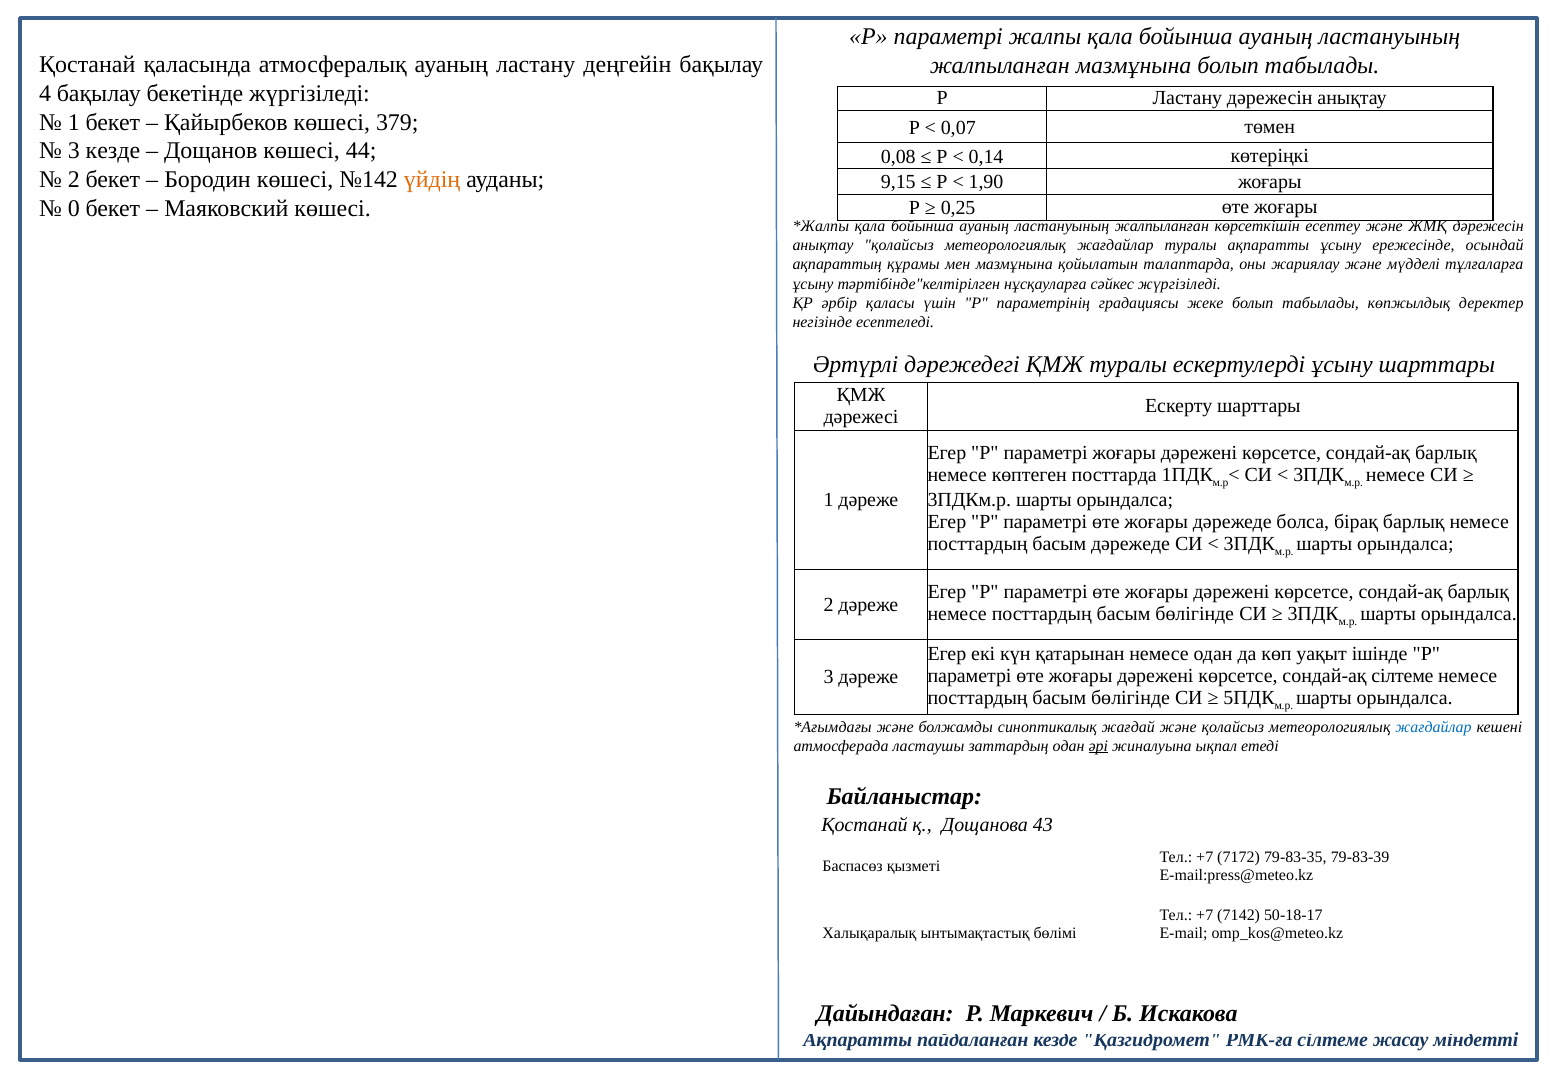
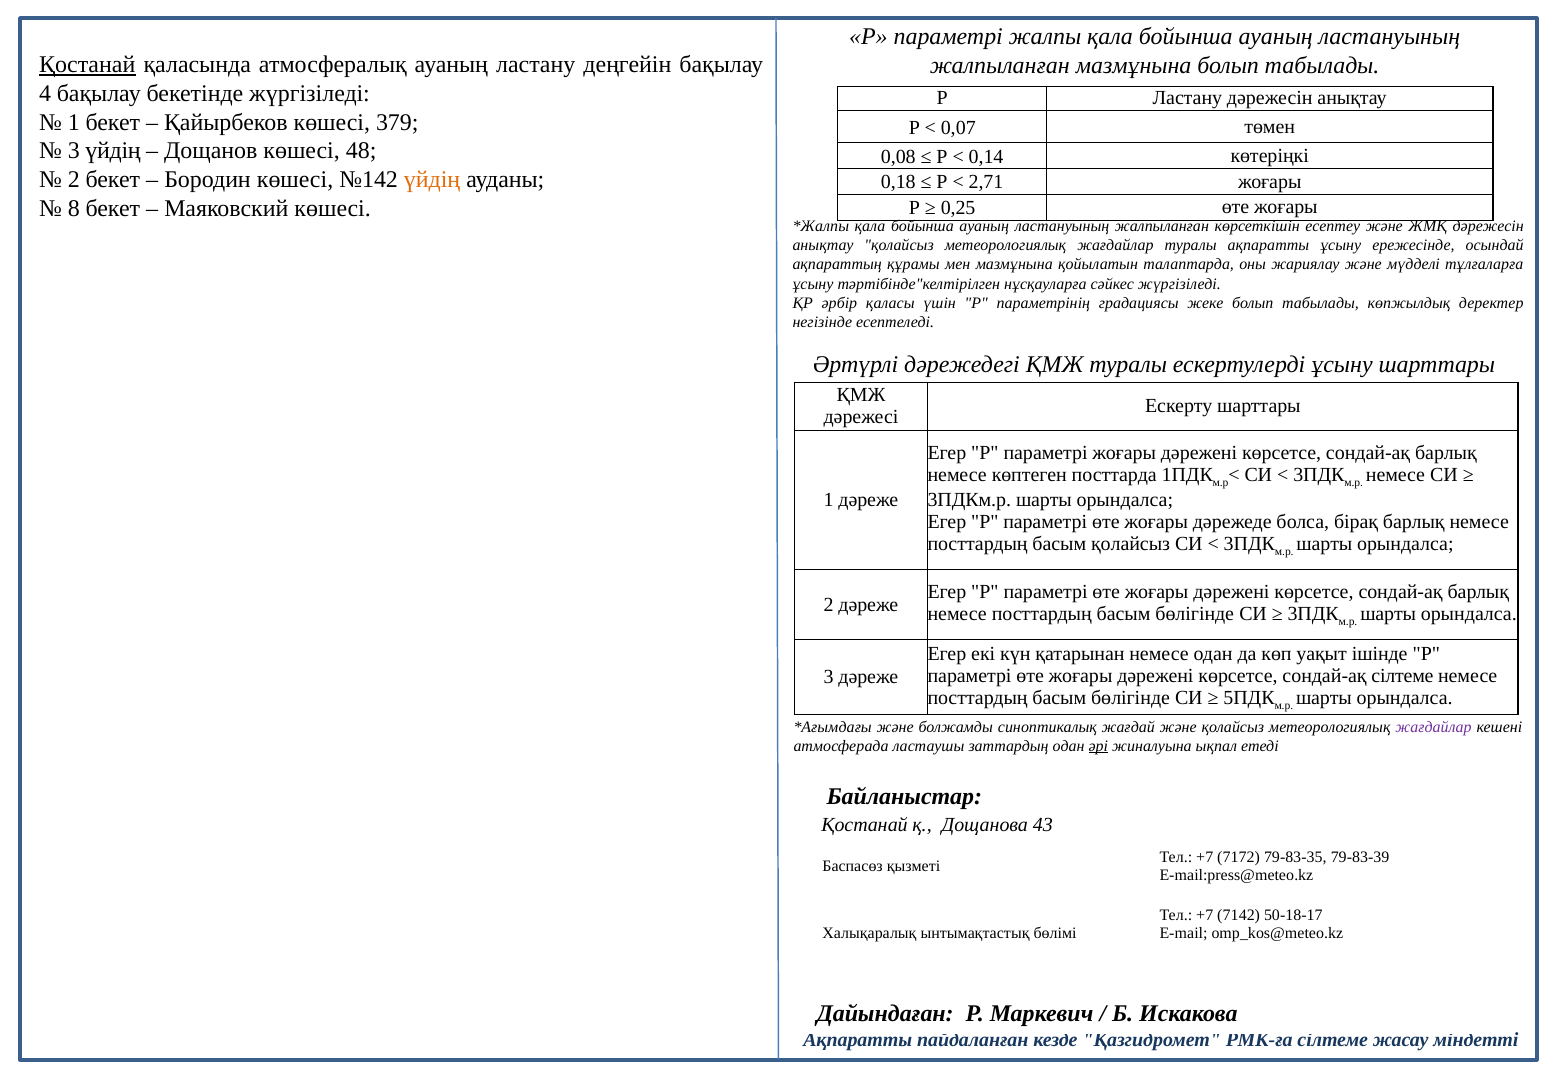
Қостанай underline: none -> present (87, 65)
3 кезде: кезде -> үйдің (113, 151)
44: 44 -> 48 (361, 151)
9,15: 9,15 -> 0,18 (898, 182)
1,90: 1,90 -> 2,71 (986, 182)
0: 0 -> 8 (74, 208)
басым дәрежеде: дәрежеде -> қолайсыз (1131, 544)
жағдайлар colour: blue -> purple (1433, 727)
